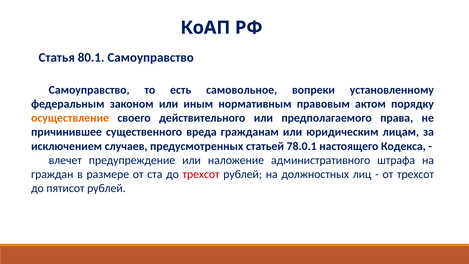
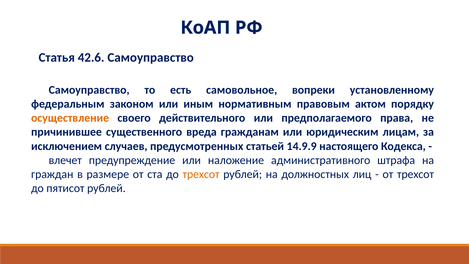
80.1: 80.1 -> 42.6 (91, 57)
78.0.1: 78.0.1 -> 14.9.9 (302, 146)
трехсот colour: red -> orange (201, 174)
